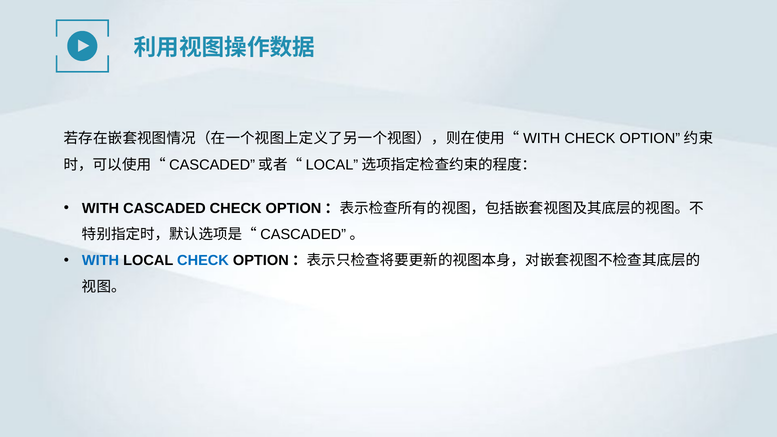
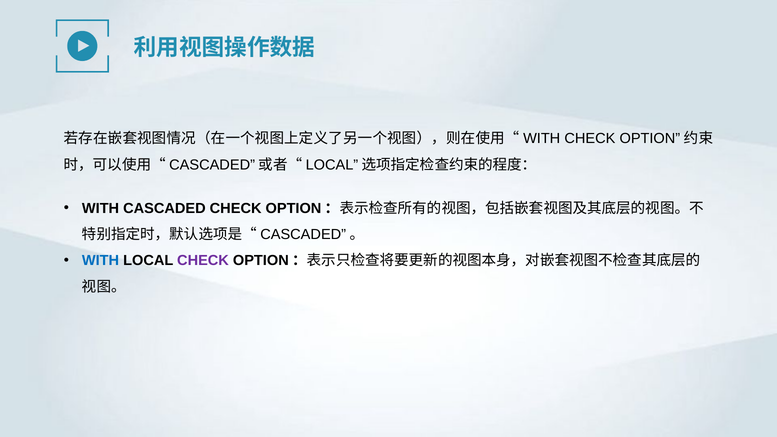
CHECK colour: blue -> purple (203, 261)
